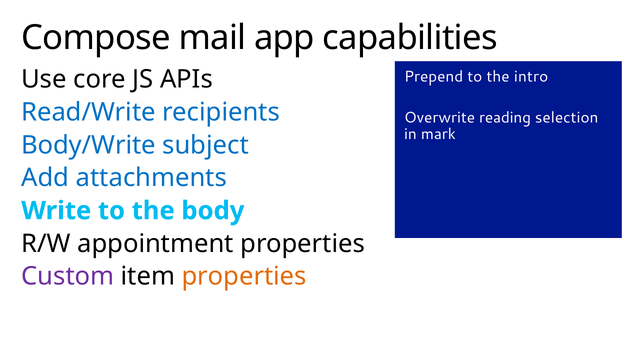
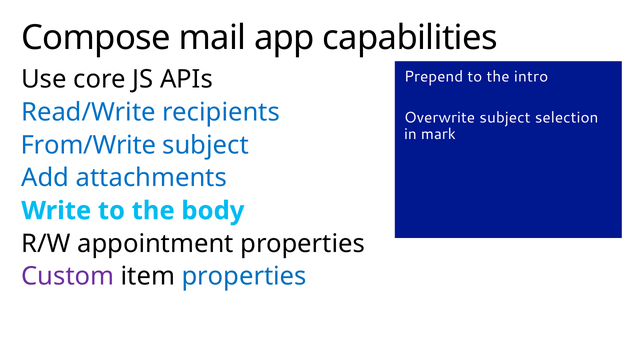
Overwrite reading: reading -> subject (505, 118)
Body/Write: Body/Write -> From/Write (89, 145)
properties colour: orange -> blue (244, 277)
